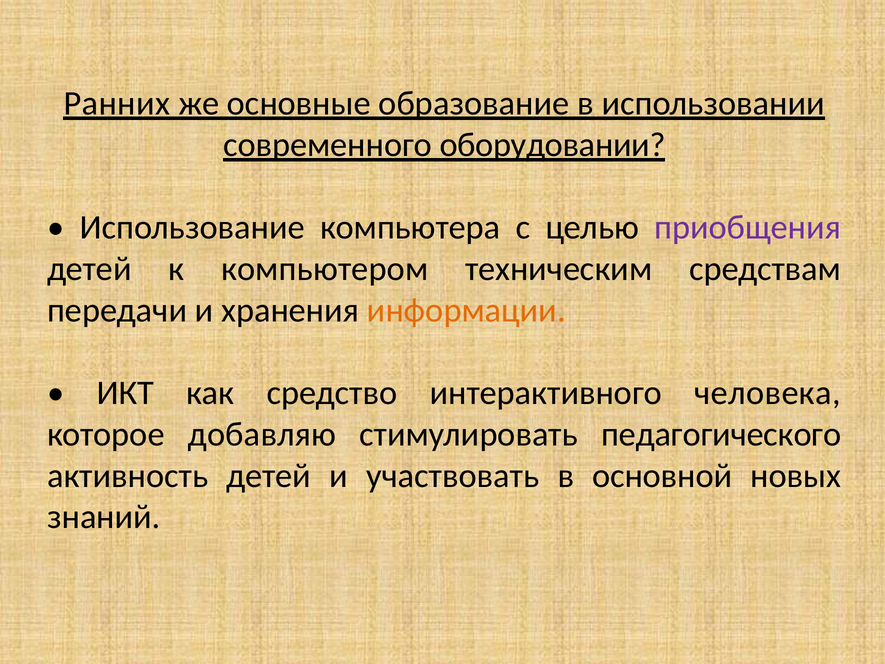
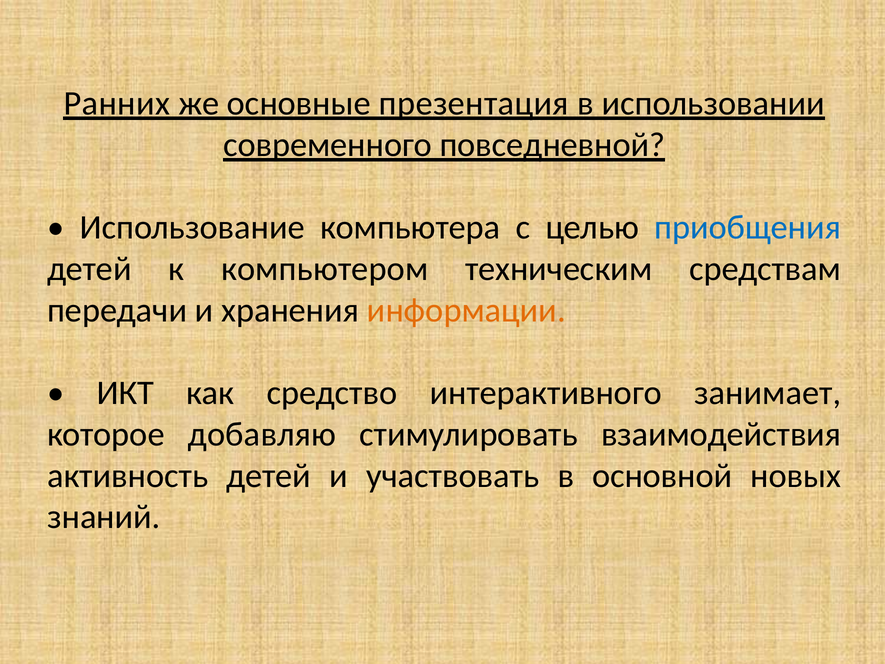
образование: образование -> презентация (474, 104)
оборудовании: оборудовании -> повседневной (552, 145)
приобщения colour: purple -> blue (748, 228)
человека: человека -> занимает (768, 393)
педагогического: педагогического -> взаимодействия (721, 434)
